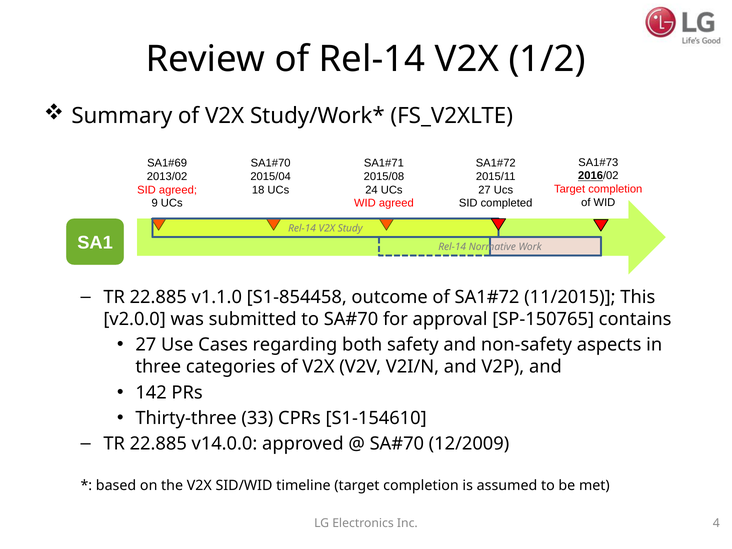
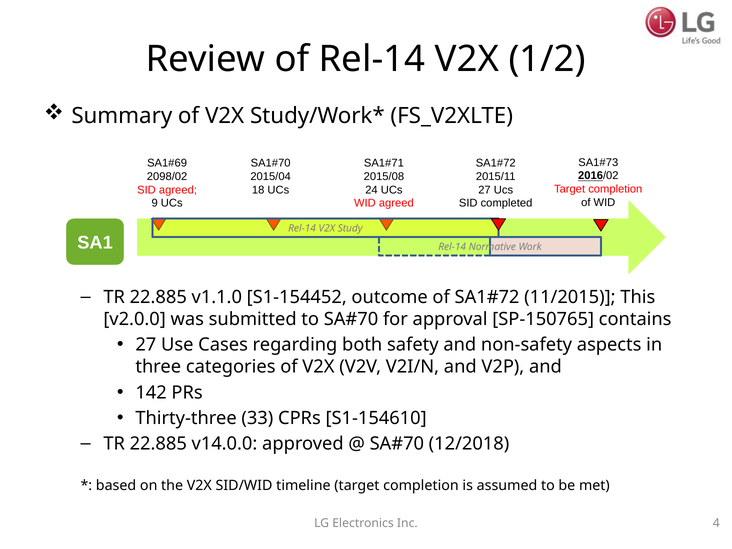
2013/02: 2013/02 -> 2098/02 (167, 176)
S1-854458: S1-854458 -> S1-154452 (297, 297)
12/2009: 12/2009 -> 12/2018 (469, 444)
